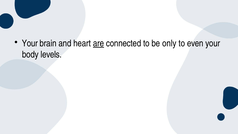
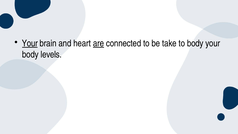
Your underline: none -> present (30, 43)
only: only -> take (169, 43)
to even: even -> body (195, 43)
